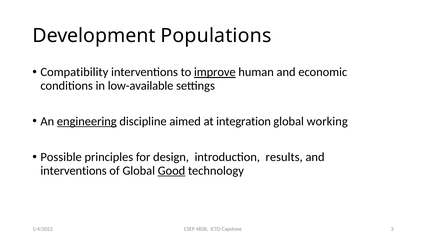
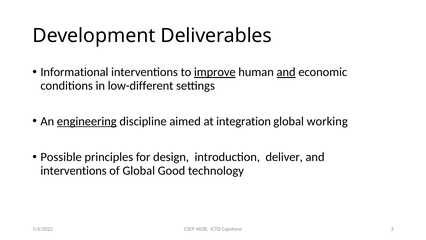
Populations: Populations -> Deliverables (216, 36)
Compatibility: Compatibility -> Informational (74, 72)
and underline: none -> present (286, 72)
low-available: low-available -> low-different (141, 85)
results: results -> deliver (284, 157)
Good underline: present -> none (172, 170)
